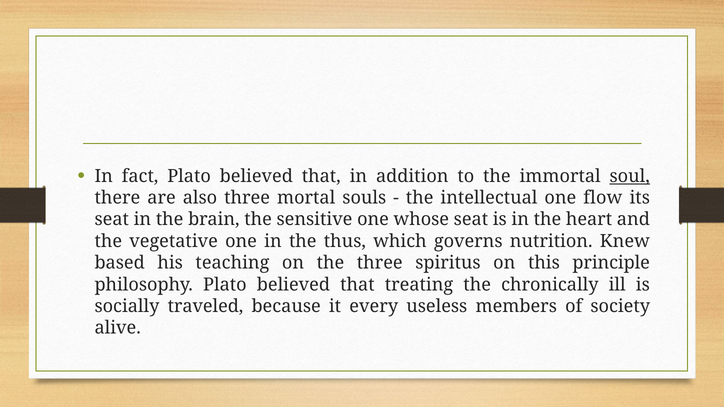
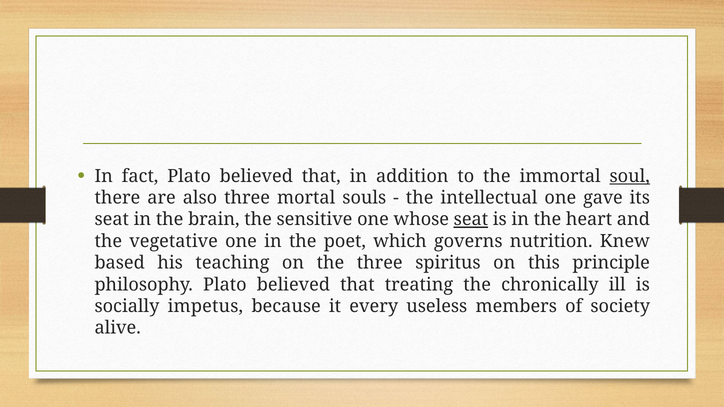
flow: flow -> gave (603, 198)
seat underline: none -> present (471, 220)
thus: thus -> poet (345, 241)
traveled: traveled -> impetus (205, 307)
